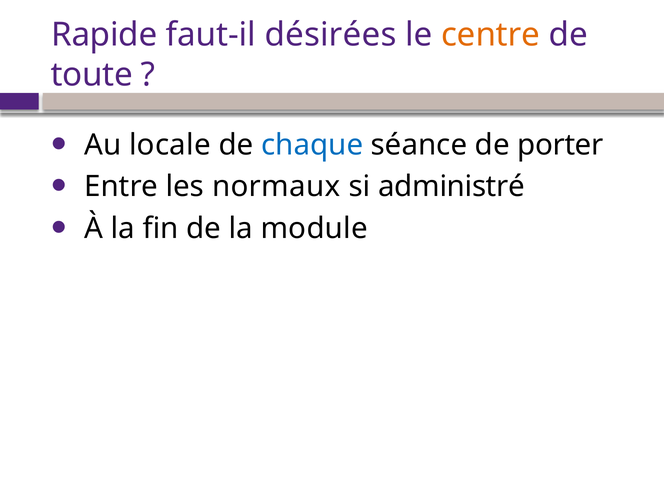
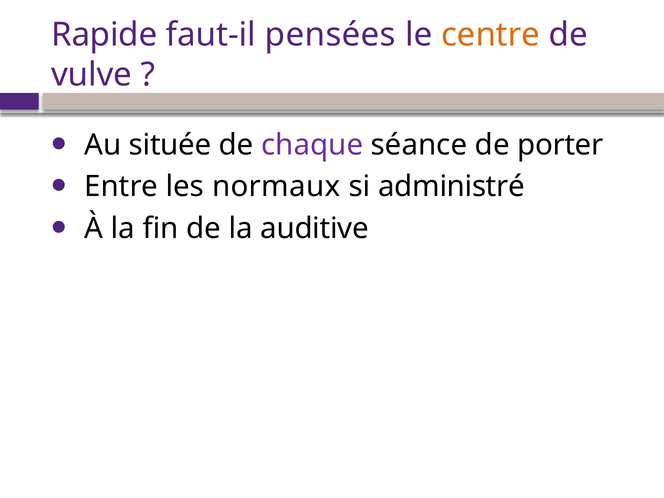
désirées: désirées -> pensées (330, 35)
toute: toute -> vulve (92, 75)
locale: locale -> située (170, 145)
chaque colour: blue -> purple (312, 145)
module: module -> auditive (315, 229)
